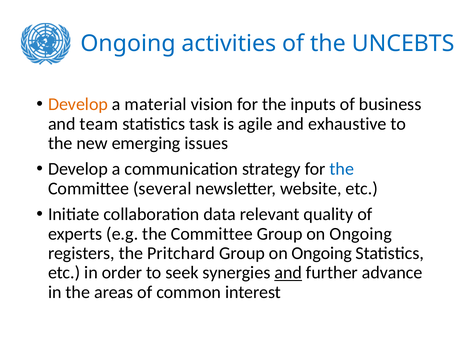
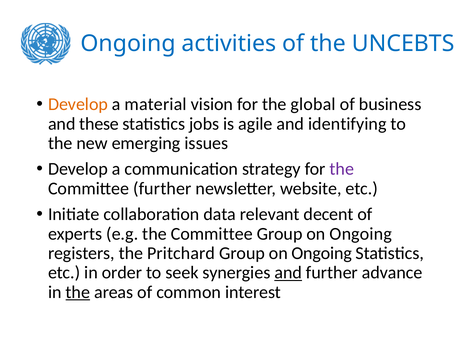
inputs: inputs -> global (313, 104)
team: team -> these (99, 124)
task: task -> jobs (204, 124)
exhaustive: exhaustive -> identifying (347, 124)
the colour: blue -> purple (342, 169)
Committee several: several -> further (162, 189)
quality: quality -> decent (329, 214)
the underline: none -> present (78, 292)
